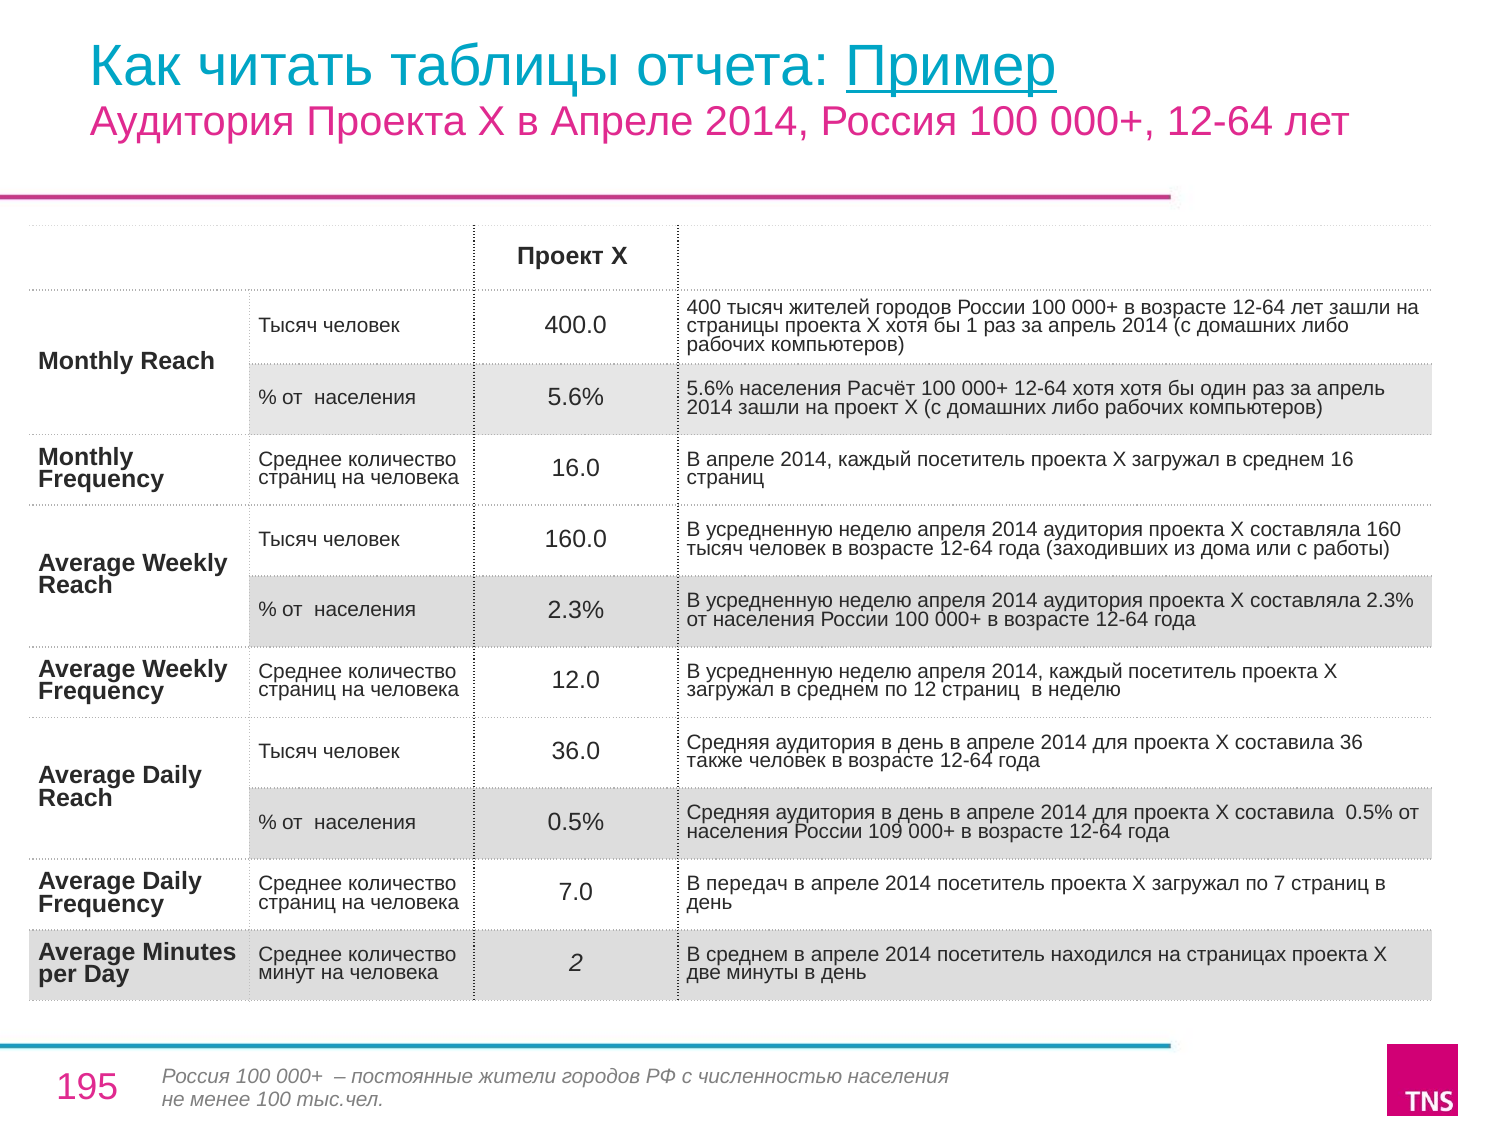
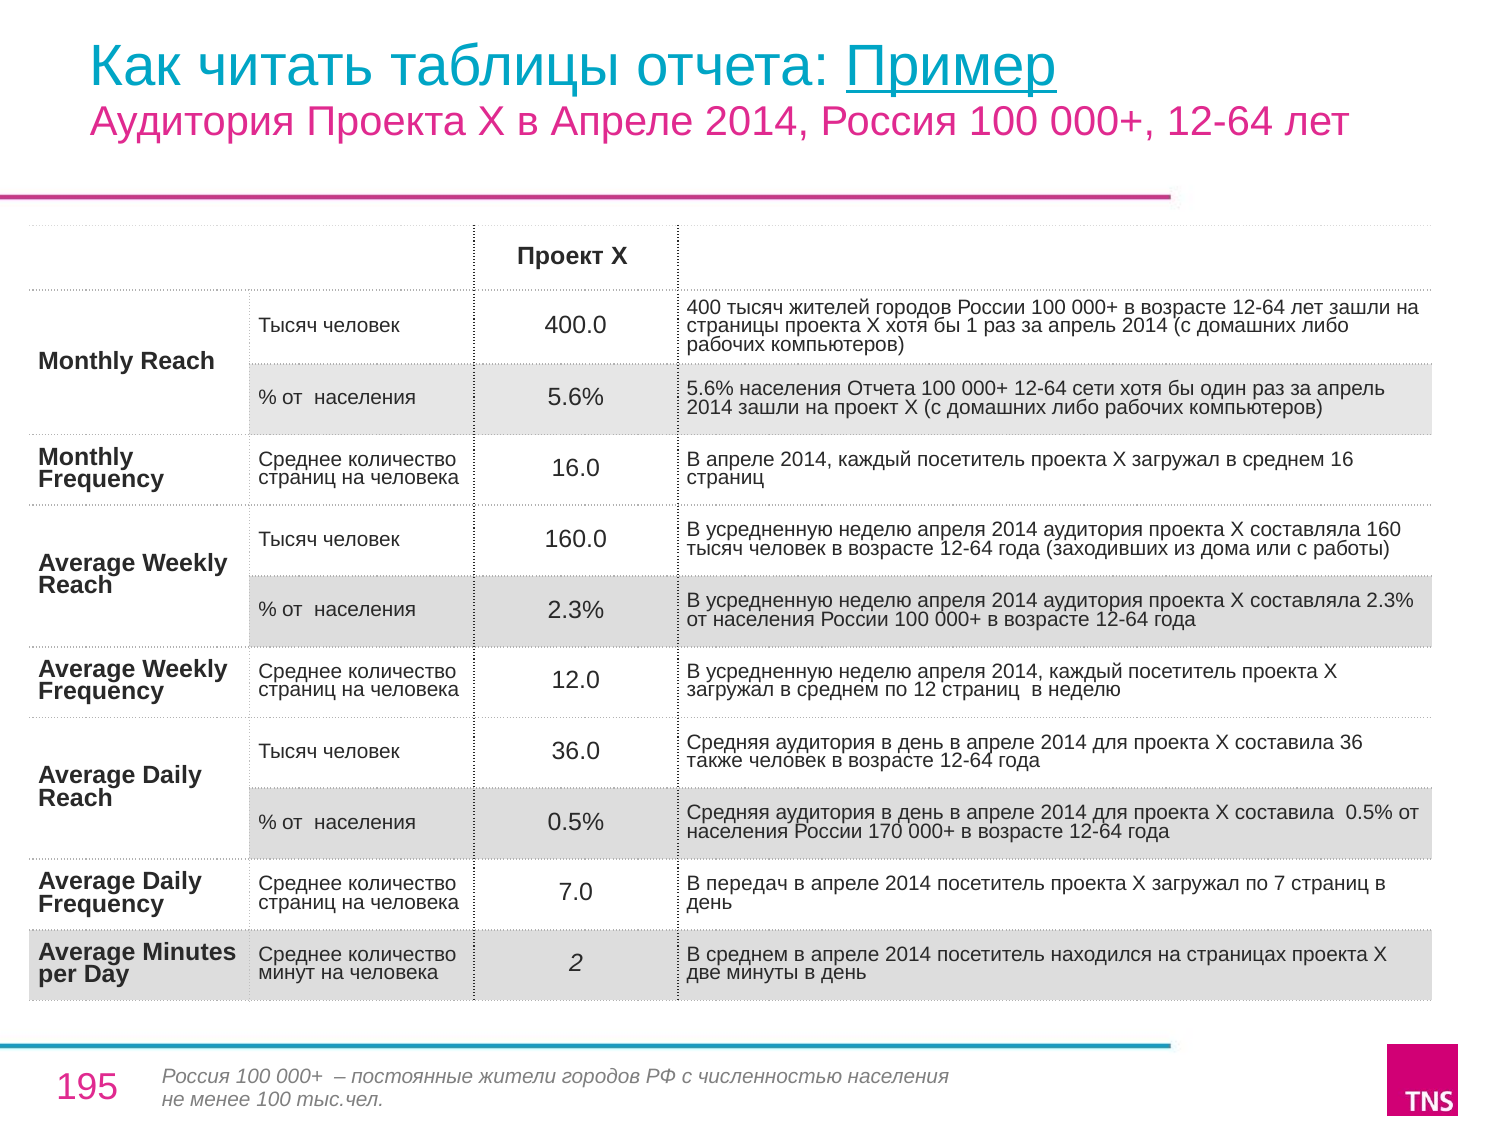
населения Расчёт: Расчёт -> Отчета (881, 388)
12-64 хотя: хотя -> сети (1094, 388)
109: 109 -> 170 (886, 831)
